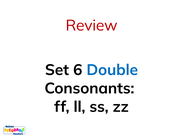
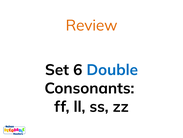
Review colour: red -> orange (92, 25)
